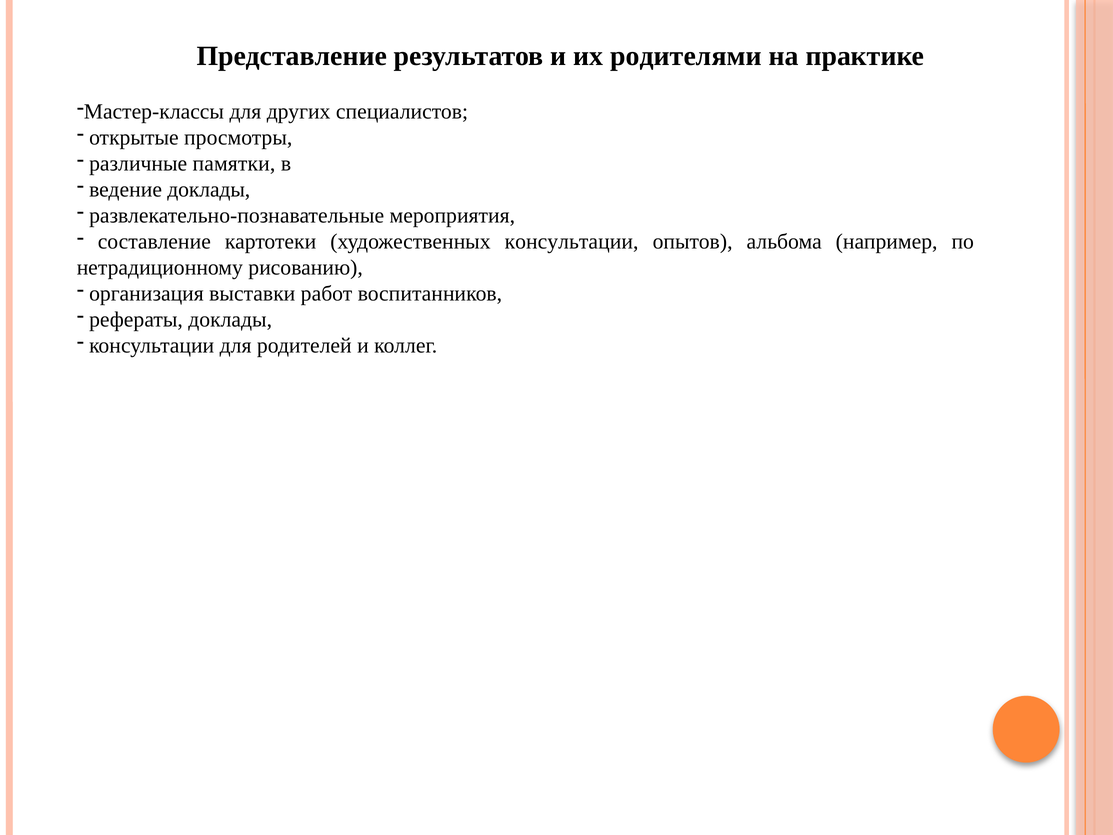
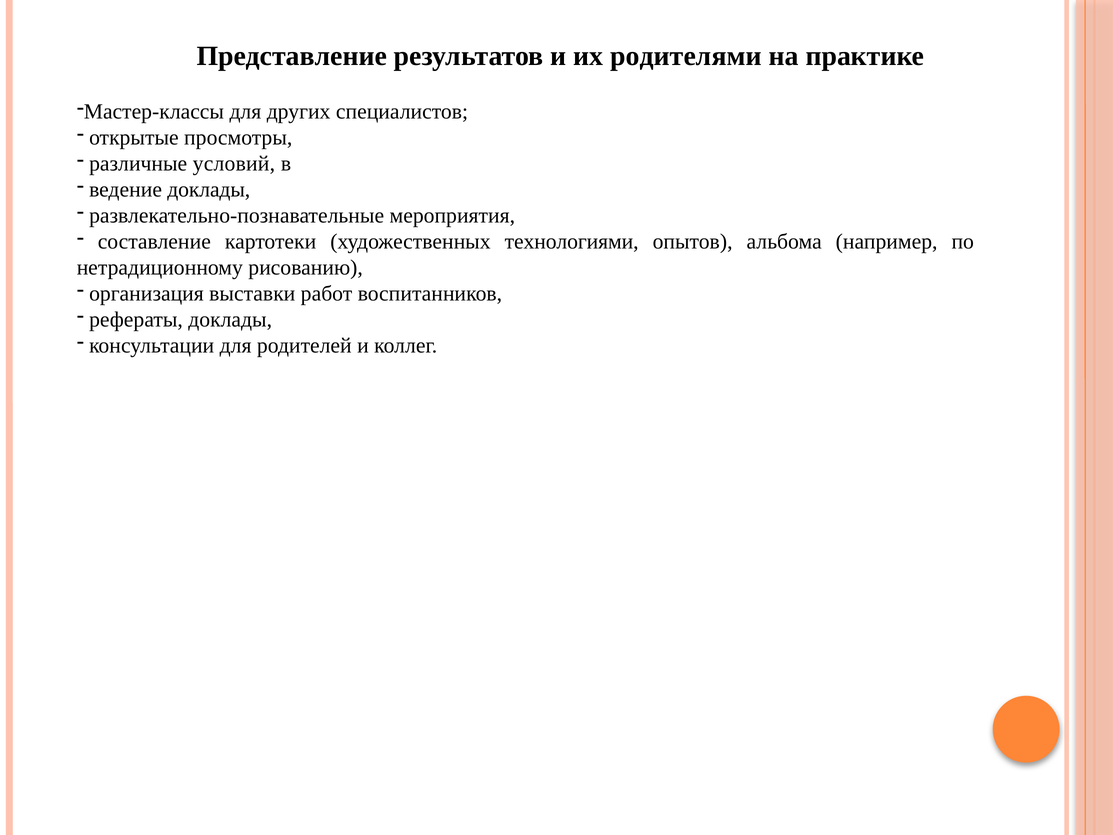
памятки: памятки -> условий (234, 164)
художественных консультации: консультации -> технологиями (572, 242)
